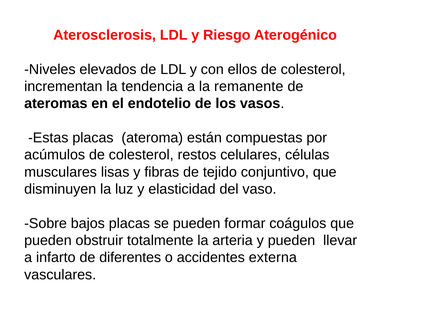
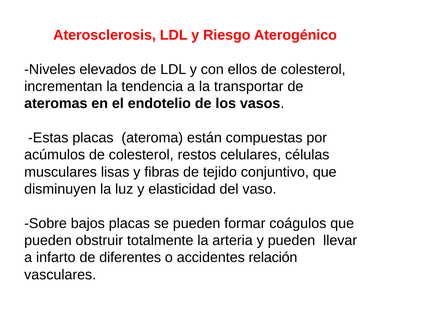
remanente: remanente -> transportar (249, 86)
externa: externa -> relación (273, 257)
